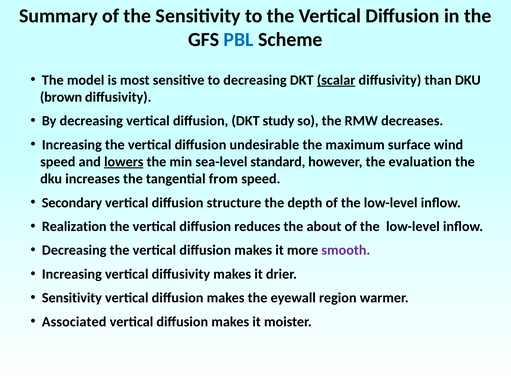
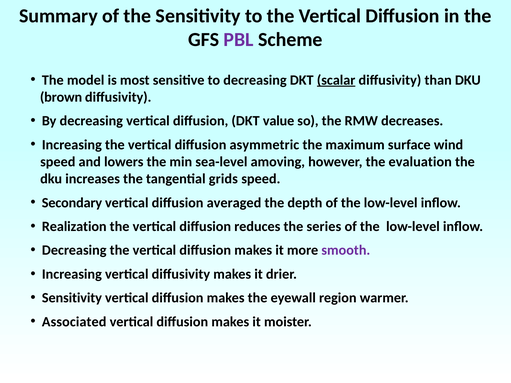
PBL colour: blue -> purple (239, 40)
study: study -> value (279, 121)
undesirable: undesirable -> asymmetric (264, 145)
lowers underline: present -> none (124, 162)
standard: standard -> amoving (278, 162)
from: from -> grids (223, 179)
structure: structure -> averaged (234, 203)
about: about -> series (324, 227)
